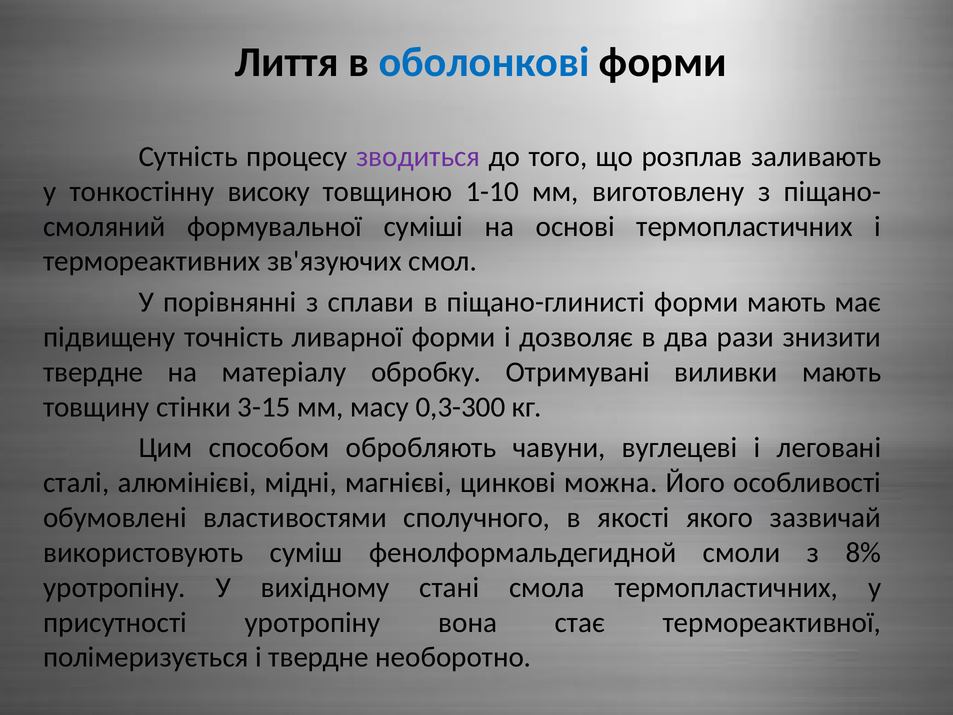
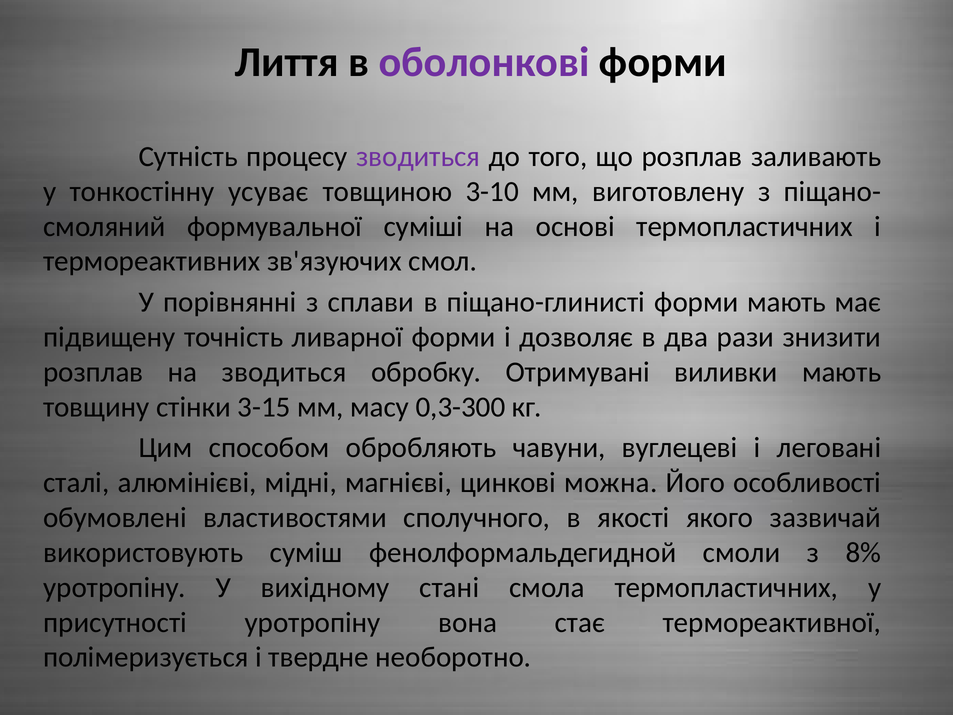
оболонкові colour: blue -> purple (484, 62)
високу: високу -> усуває (268, 191)
1-10: 1-10 -> 3-10 (492, 191)
твердне: твердне -> розплав (93, 372)
на матеріалу: матеріалу -> зводиться (284, 372)
